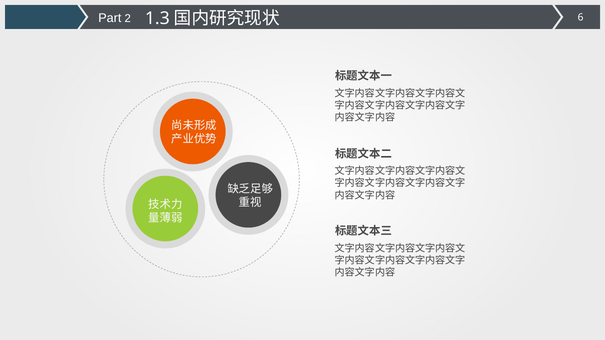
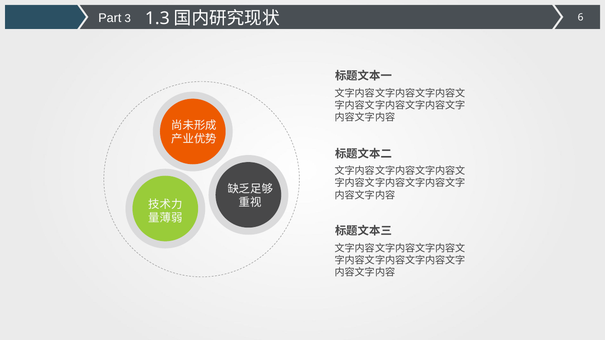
2: 2 -> 3 (128, 19)
